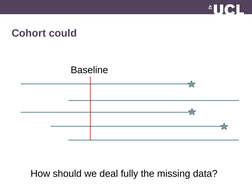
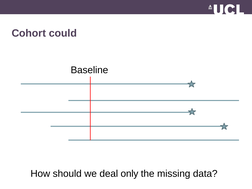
fully: fully -> only (129, 174)
